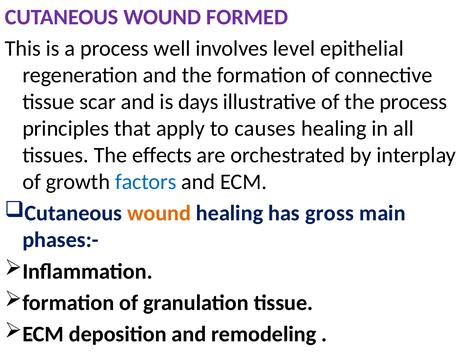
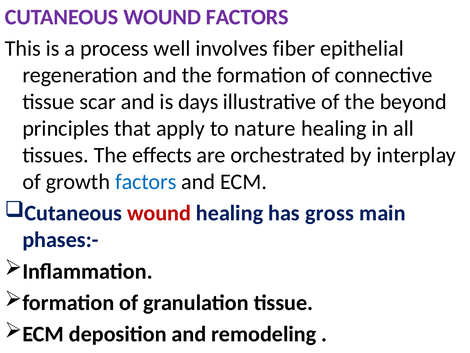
WOUND FORMED: FORMED -> FACTORS (247, 17)
level: level -> fiber (294, 49)
the process: process -> beyond (413, 102)
causes: causes -> nature (265, 128)
wound colour: orange -> red (159, 213)
